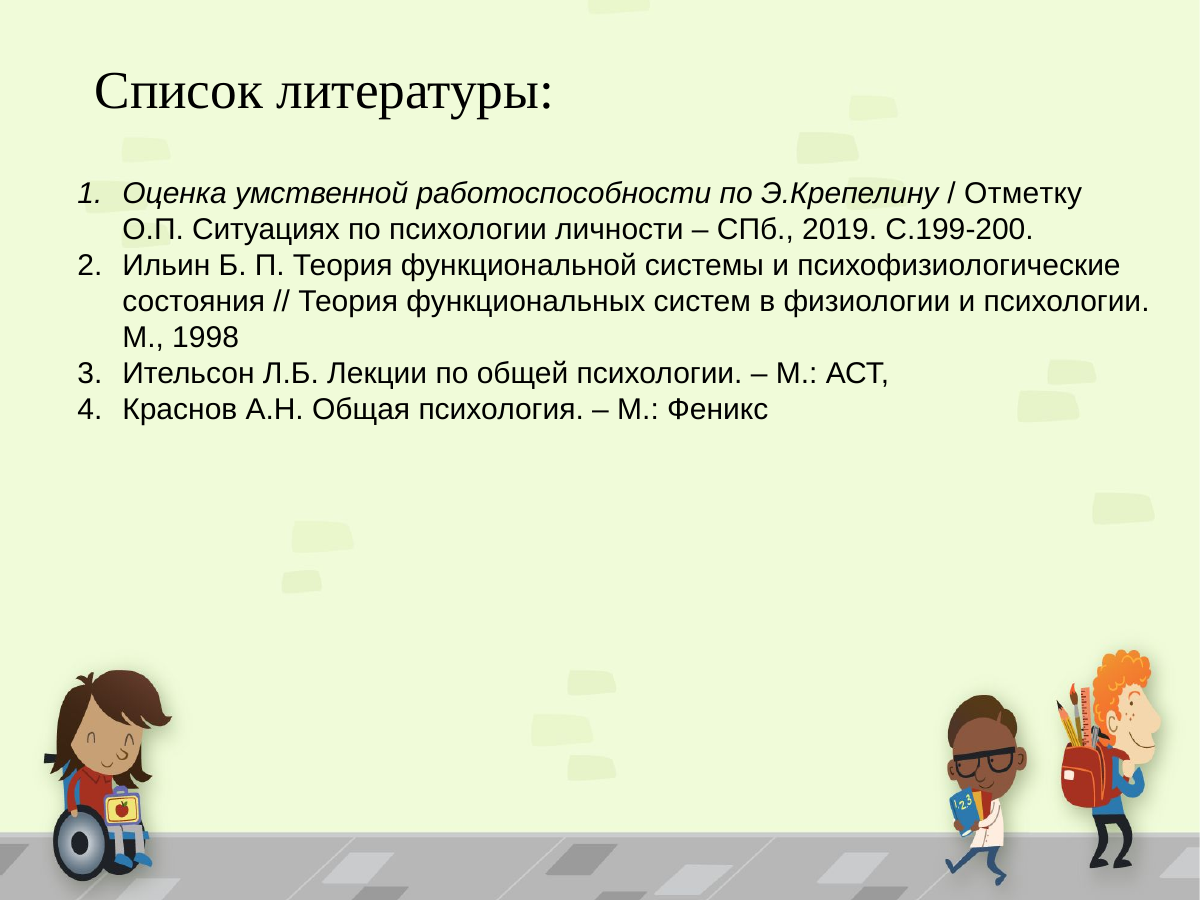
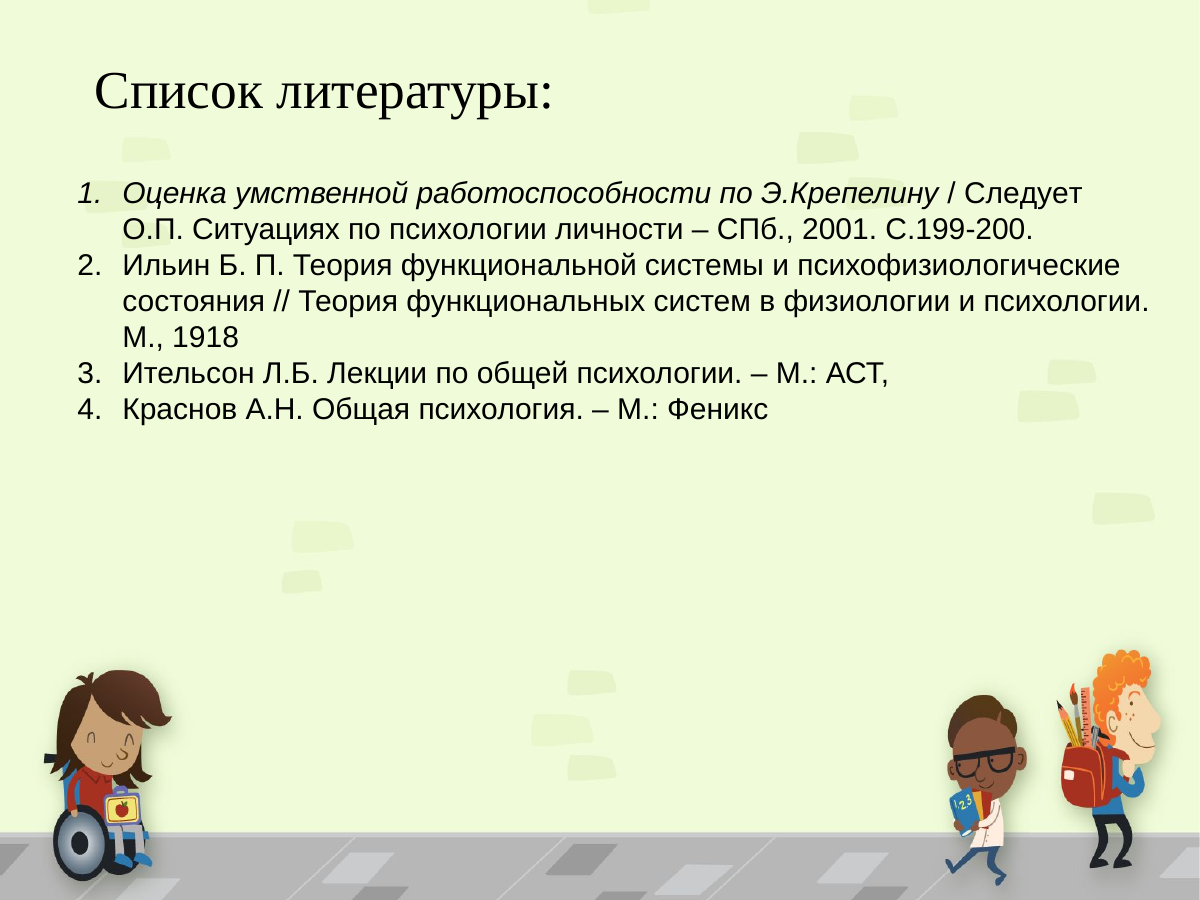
Отметку: Отметку -> Следует (1023, 193)
2019: 2019 -> 2001 (840, 229)
1998: 1998 -> 1918 (206, 337)
